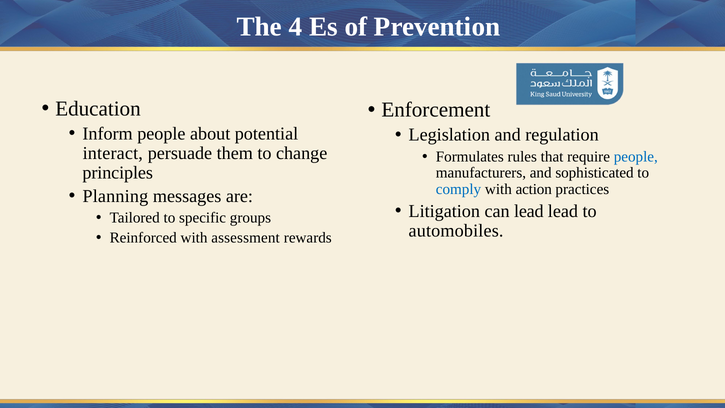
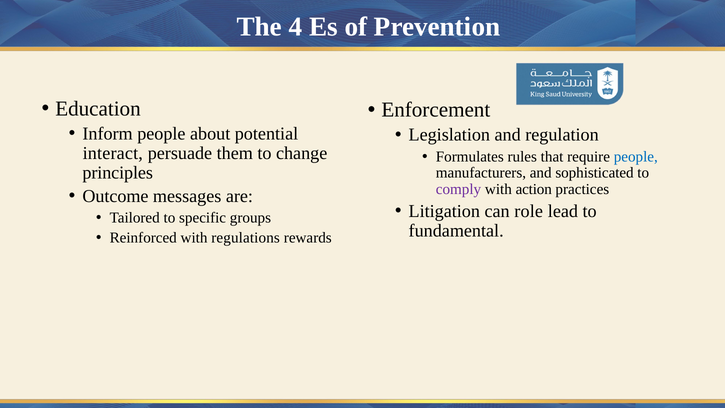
comply colour: blue -> purple (458, 189)
Planning: Planning -> Outcome (115, 196)
can lead: lead -> role (529, 211)
automobiles: automobiles -> fundamental (456, 231)
assessment: assessment -> regulations (246, 238)
